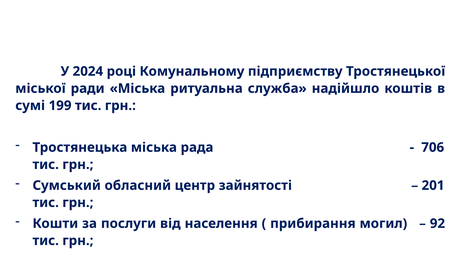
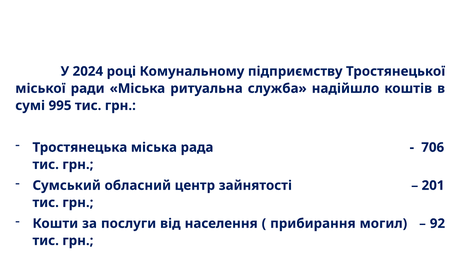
199: 199 -> 995 (60, 106)
